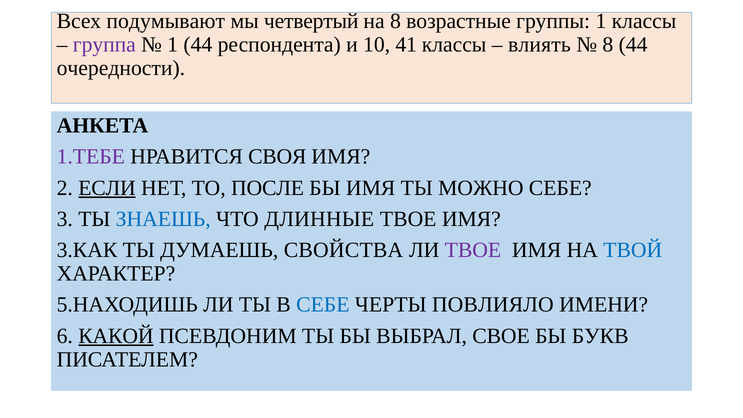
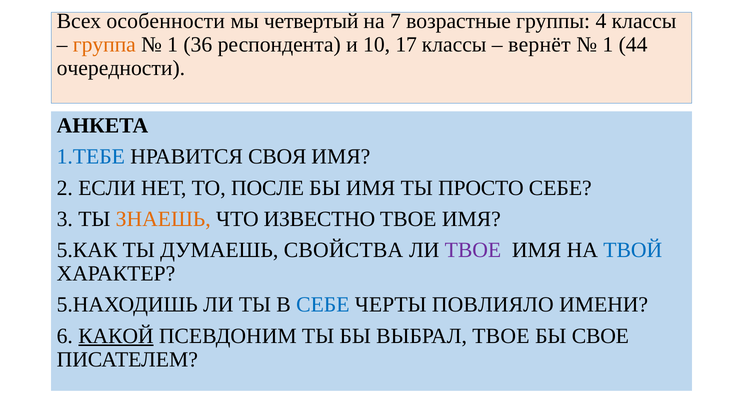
подумывают: подумывают -> особенности (166, 21)
на 8: 8 -> 7 (395, 21)
группы 1: 1 -> 4 (601, 21)
группа colour: purple -> orange (104, 45)
1 44: 44 -> 36 (198, 45)
41: 41 -> 17 (406, 45)
влиять: влиять -> вернёт (539, 45)
8: 8 -> 1 (608, 45)
1.ТЕБЕ colour: purple -> blue (91, 157)
ЕСЛИ underline: present -> none (107, 188)
МОЖНО: МОЖНО -> ПРОСТО (481, 188)
ЗНАЕШЬ colour: blue -> orange (163, 219)
ДЛИННЫЕ: ДЛИННЫЕ -> ИЗВЕСТНО (319, 219)
3.КАК: 3.КАК -> 5.КАК (87, 250)
ВЫБРАЛ СВОЕ: СВОЕ -> ТВОЕ (501, 336)
БУКВ: БУКВ -> СВОЕ (600, 336)
